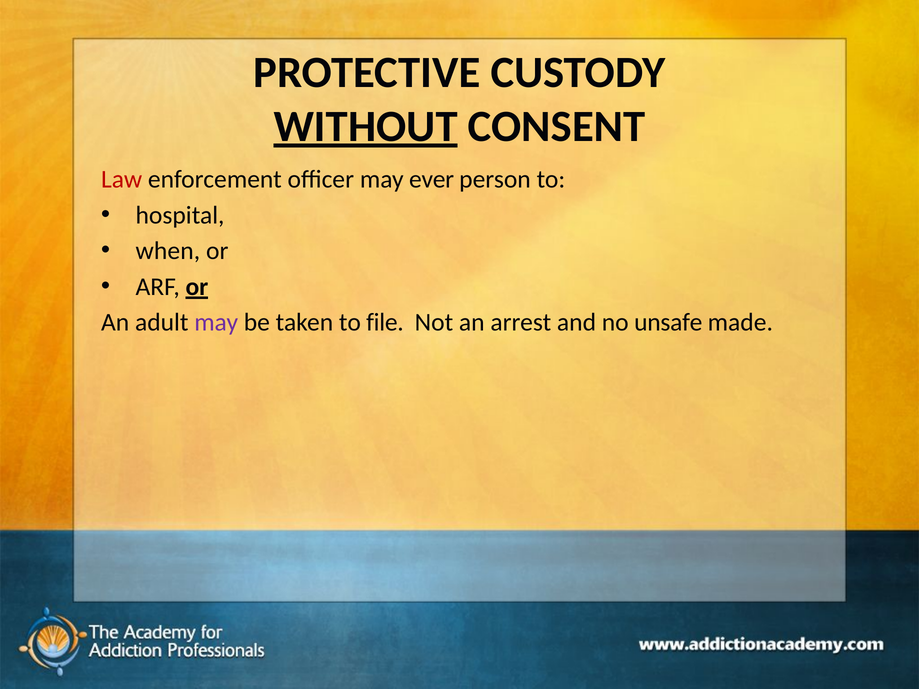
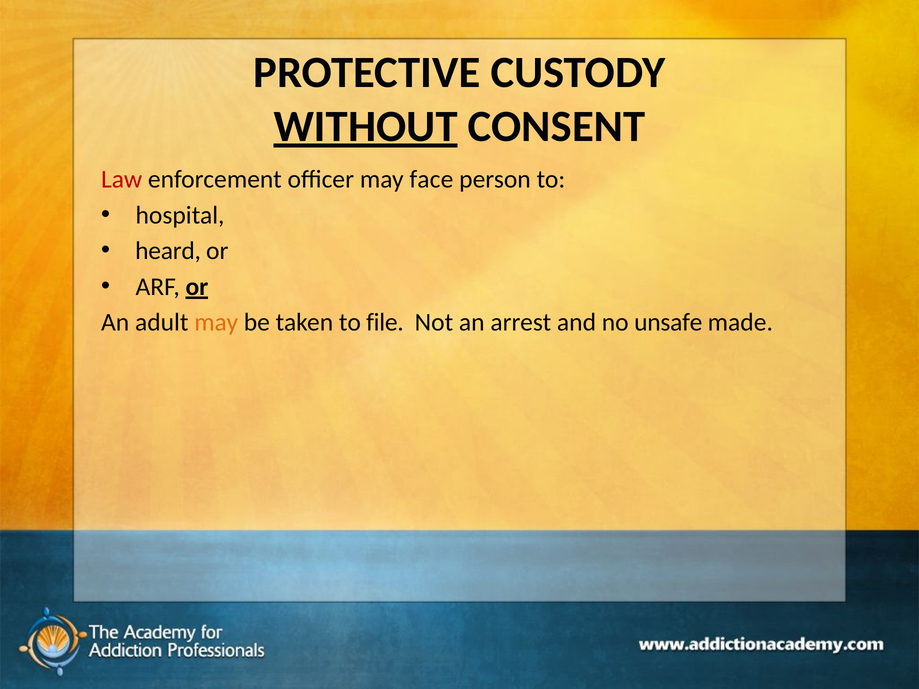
ever: ever -> face (431, 179)
when: when -> heard (168, 251)
may colour: purple -> orange (216, 322)
